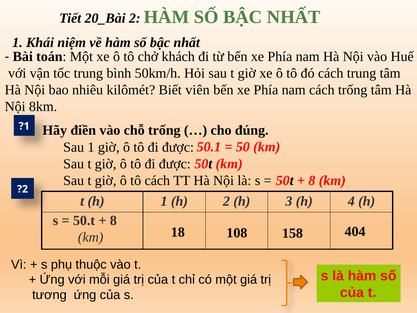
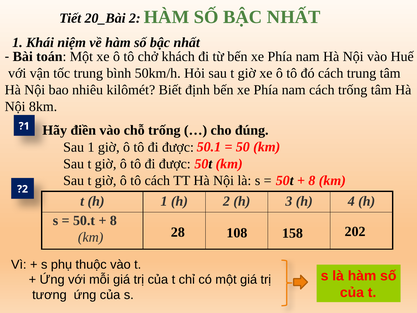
viên: viên -> định (198, 90)
18: 18 -> 28 (178, 232)
404: 404 -> 202 (355, 231)
